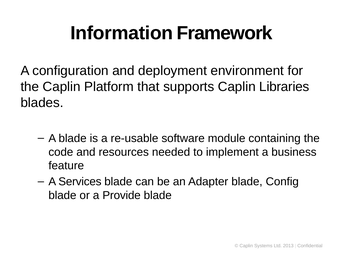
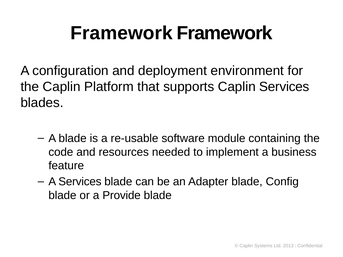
Information: Information -> Framework (122, 33)
Caplin Libraries: Libraries -> Services (284, 87)
